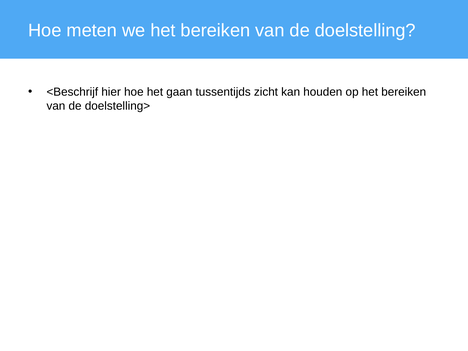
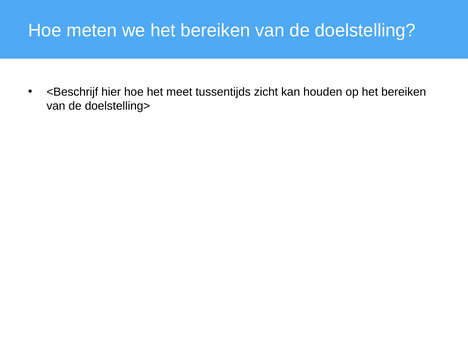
gaan: gaan -> meet (179, 92)
